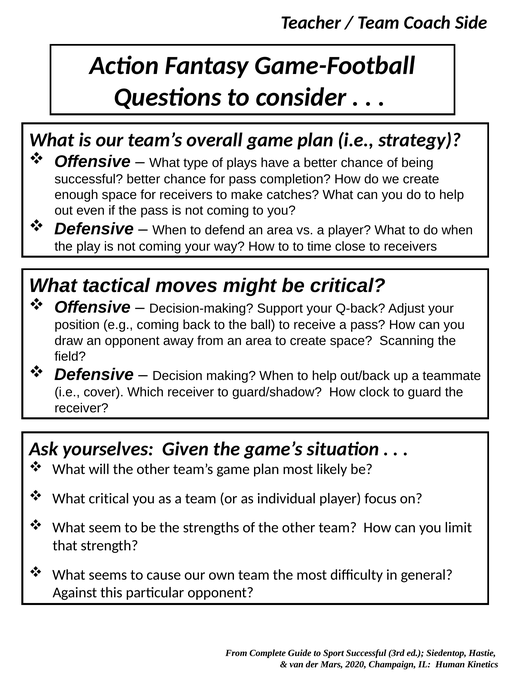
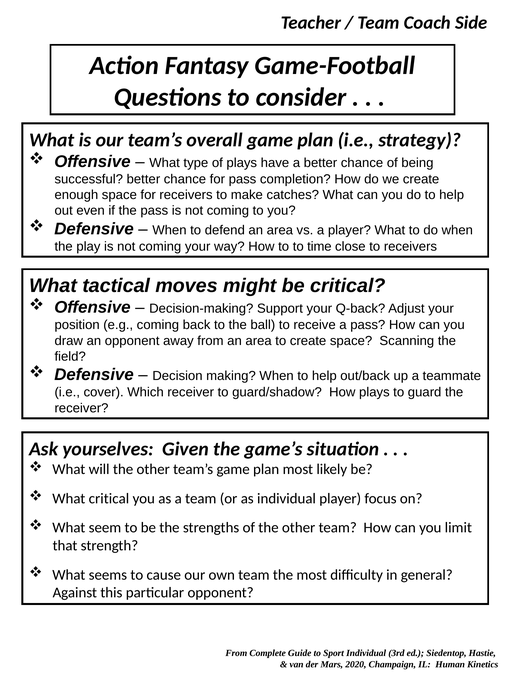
How clock: clock -> plays (374, 393)
Sport Successful: Successful -> Individual (366, 653)
